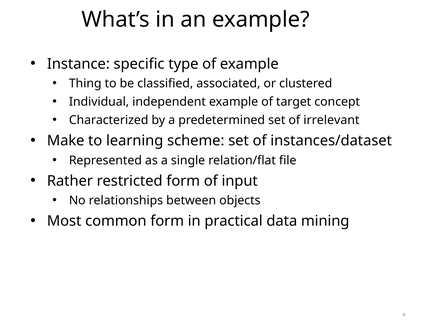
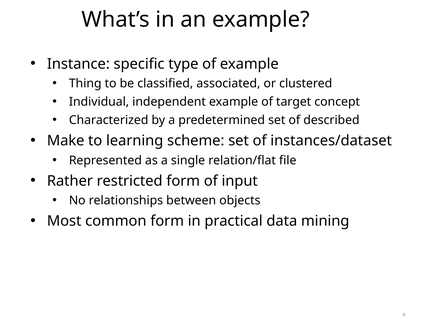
irrelevant: irrelevant -> described (331, 120)
